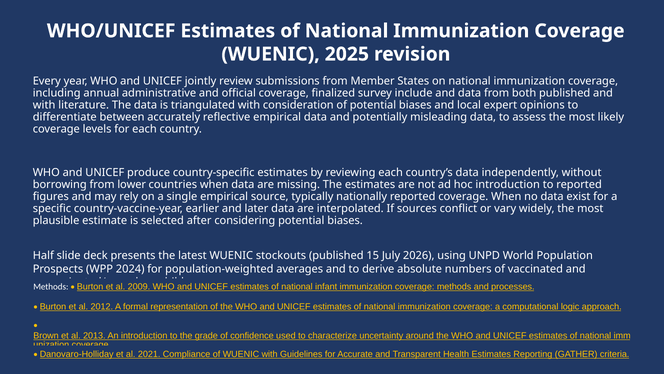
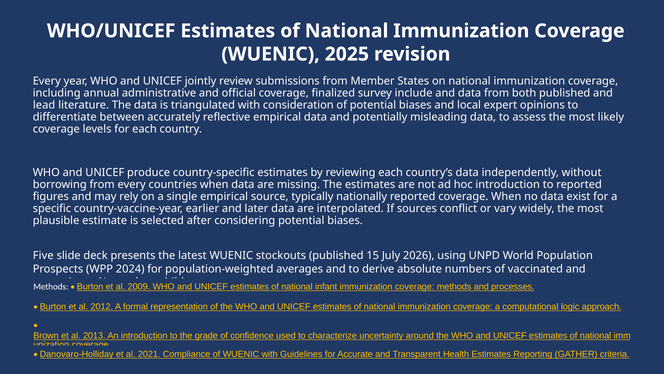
with: with -> lead (44, 105)
from lower: lower -> every (132, 184)
Half: Half -> Five (43, 255)
